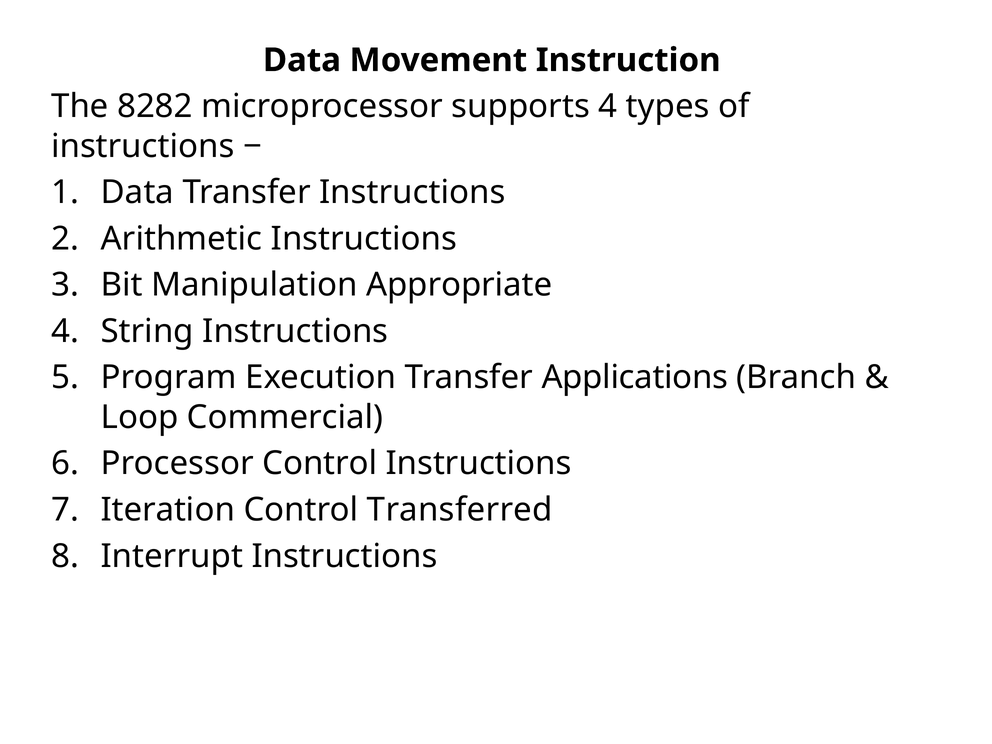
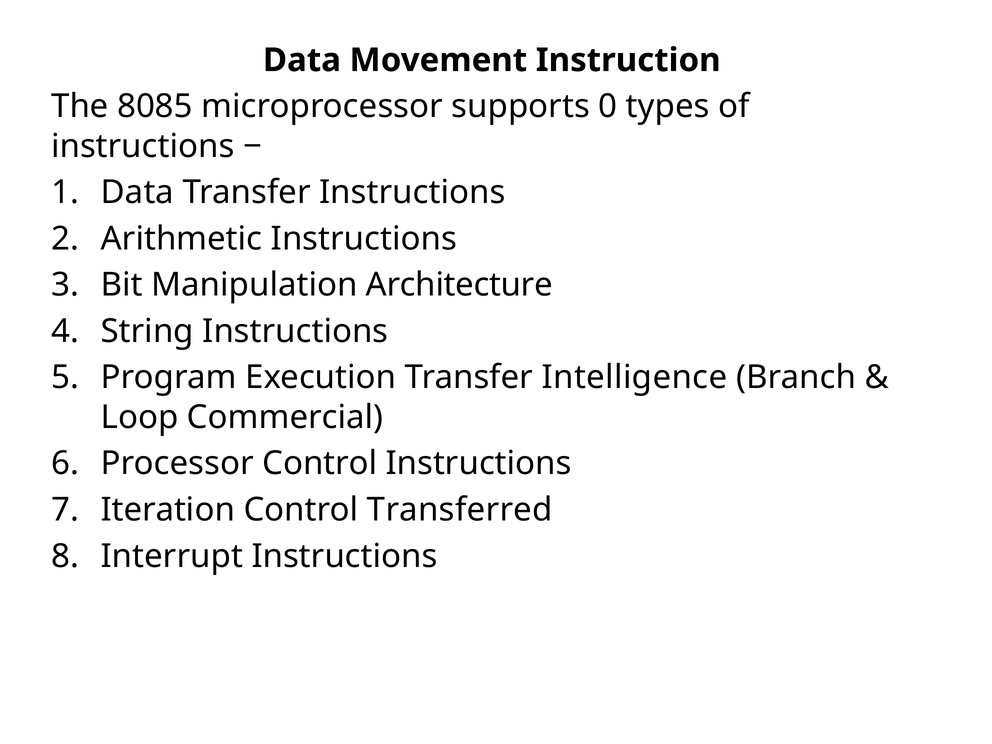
8282: 8282 -> 8085 (155, 106)
supports 4: 4 -> 0 (608, 106)
Appropriate: Appropriate -> Architecture (459, 285)
Applications: Applications -> Intelligence (634, 378)
